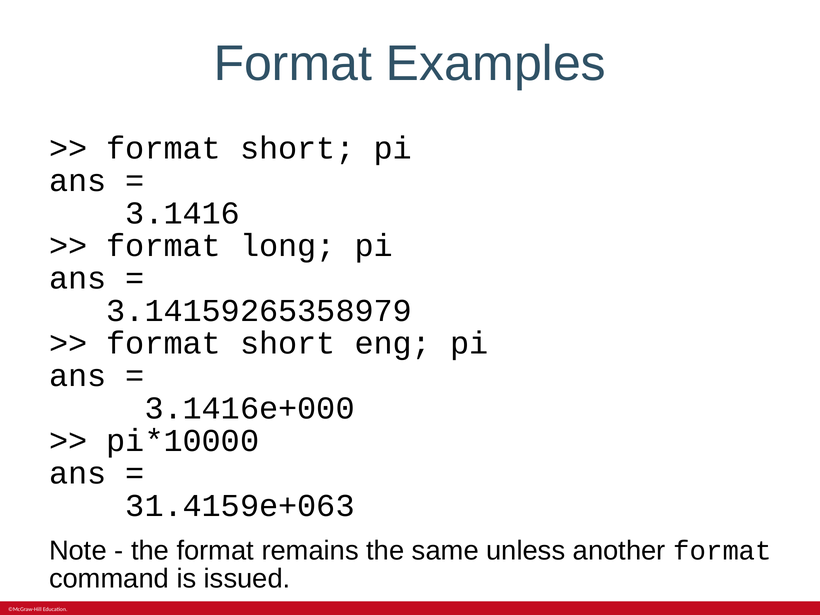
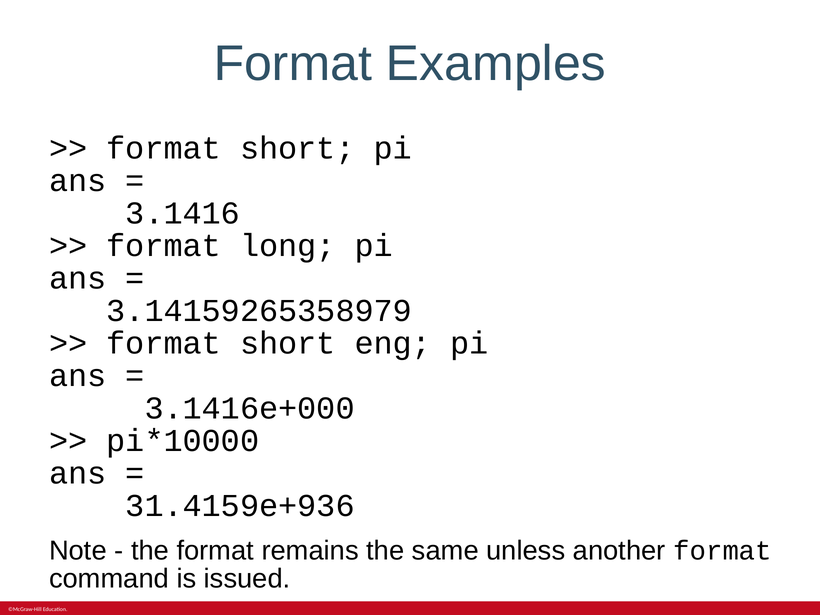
31.4159e+063: 31.4159e+063 -> 31.4159e+936 (240, 506)
